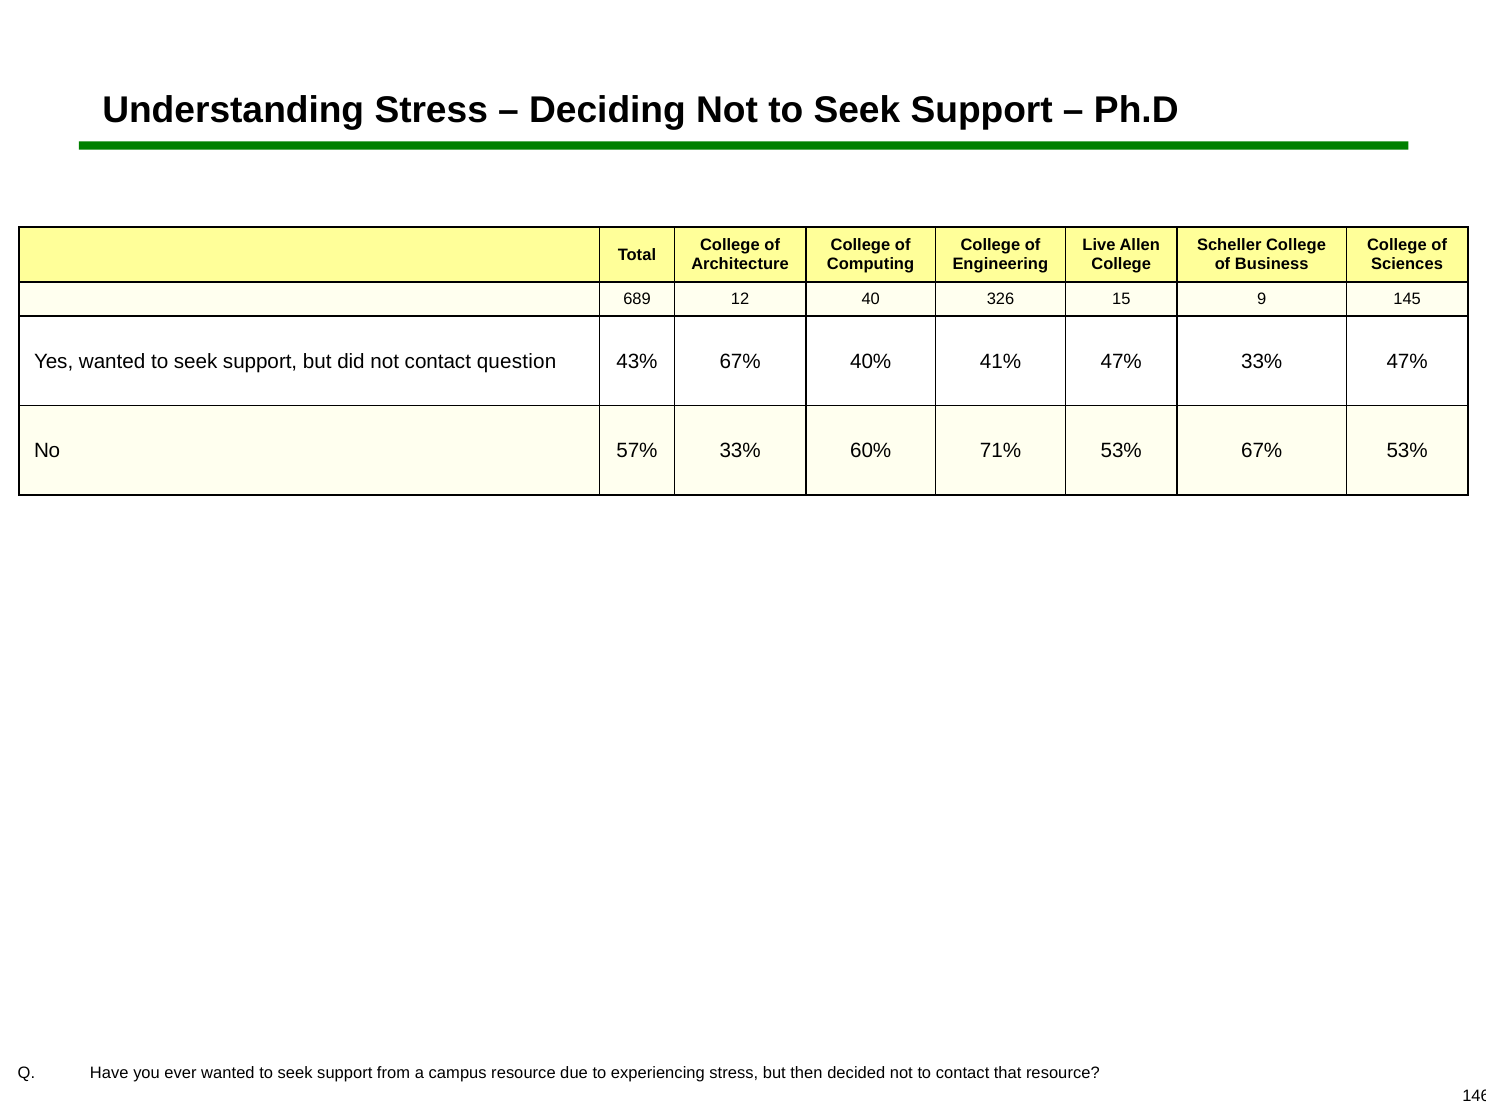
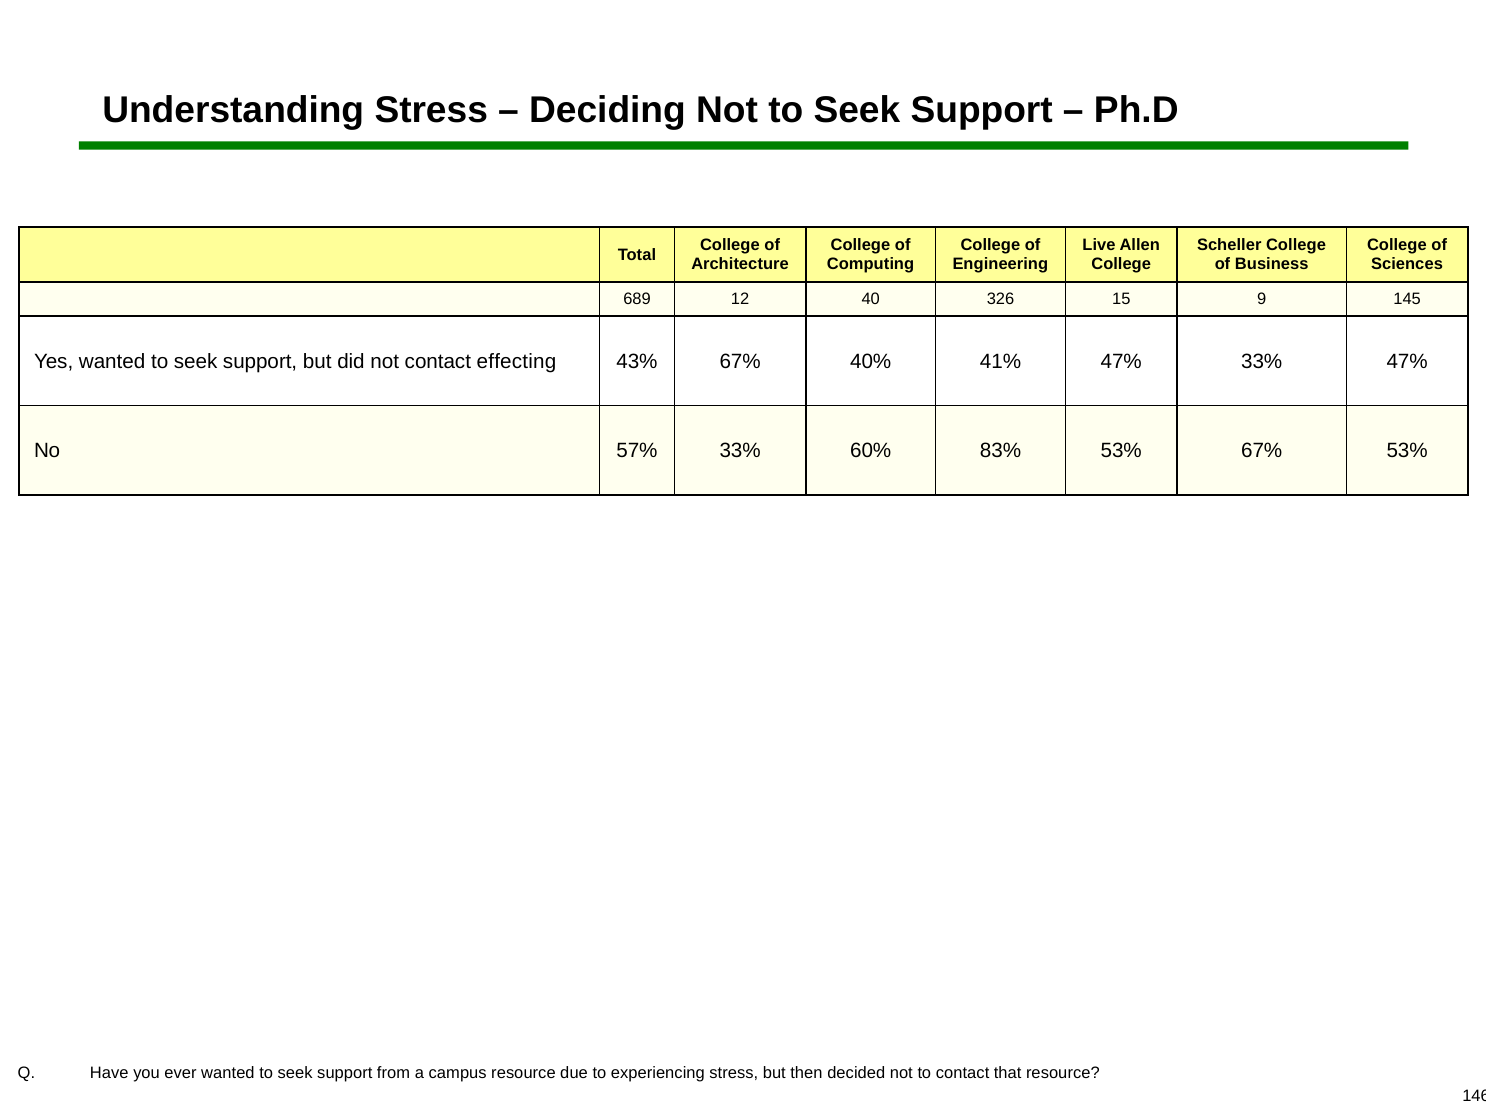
question: question -> effecting (517, 361)
71%: 71% -> 83% (1001, 450)
